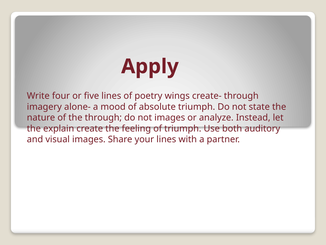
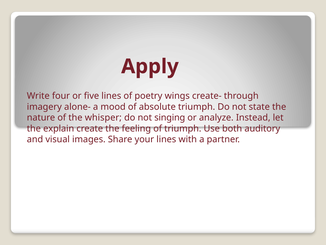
the through: through -> whisper (103, 117)
not images: images -> singing (170, 117)
